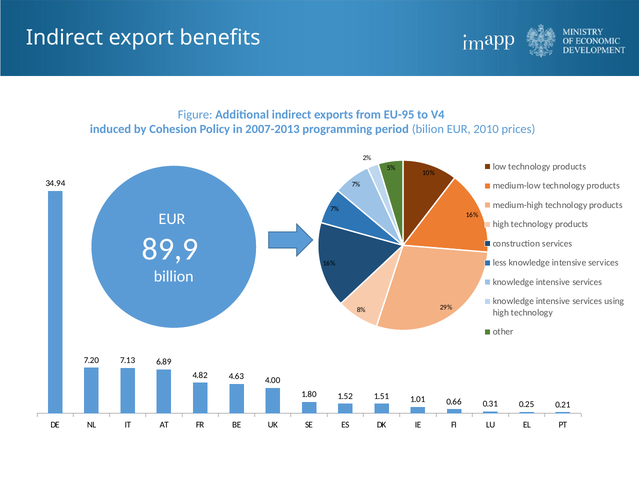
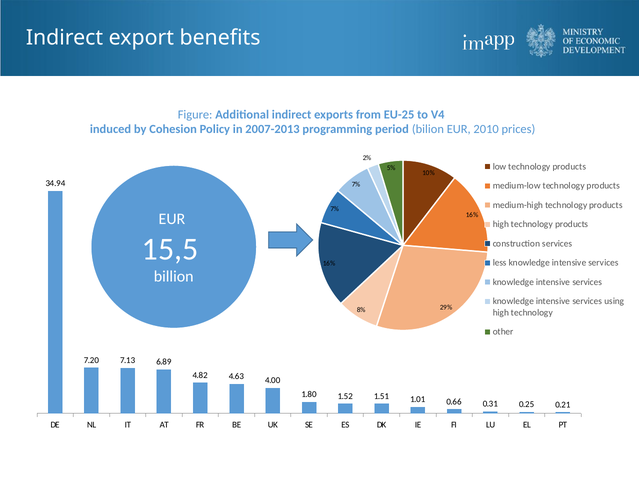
EU-95: EU-95 -> EU-25 (399, 115)
89,9: 89,9 -> 15,5 (170, 249)
